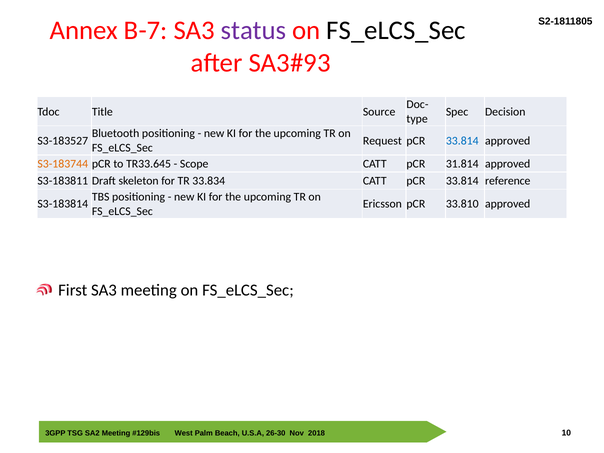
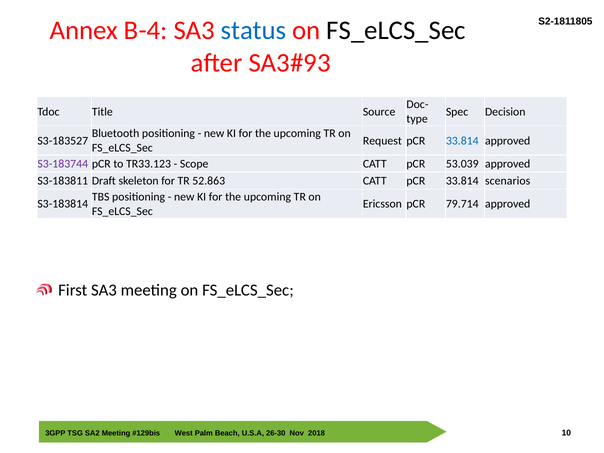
B-7: B-7 -> B-4 (146, 31)
status colour: purple -> blue (254, 31)
S3-183744 colour: orange -> purple (63, 164)
TR33.645: TR33.645 -> TR33.123 (149, 164)
31.814: 31.814 -> 53.039 (462, 164)
33.834: 33.834 -> 52.863 (209, 181)
reference: reference -> scenarios (508, 181)
33.810: 33.810 -> 79.714 (462, 204)
